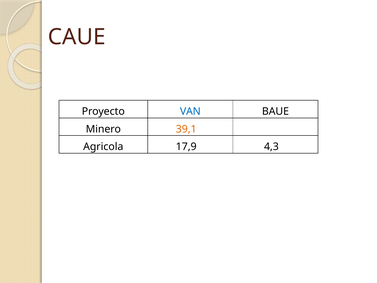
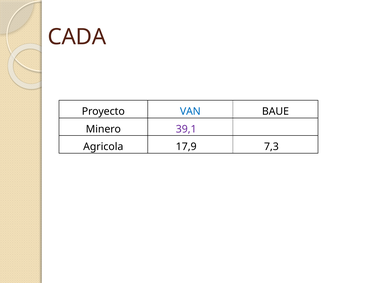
CAUE: CAUE -> CADA (77, 37)
39,1 colour: orange -> purple (186, 129)
4,3: 4,3 -> 7,3 (271, 147)
